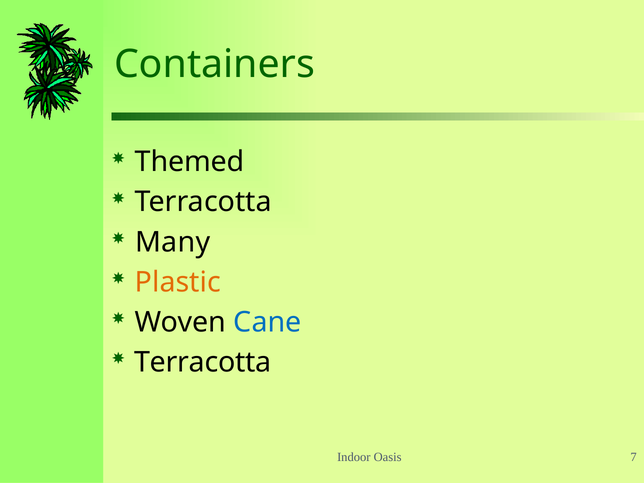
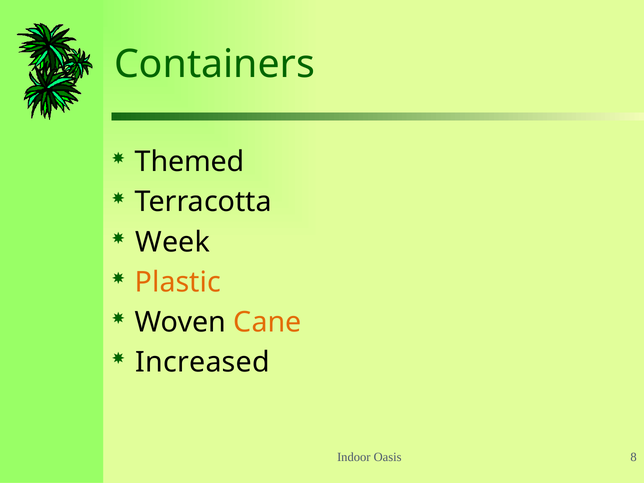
Many: Many -> Week (173, 242)
Cane colour: blue -> orange (267, 322)
Terracotta: Terracotta -> Increased (203, 362)
7: 7 -> 8 (634, 457)
